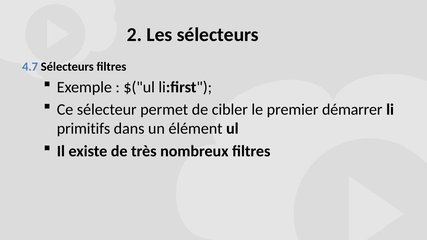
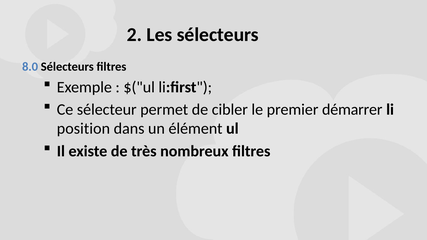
4.7: 4.7 -> 8.0 (30, 67)
primitifs: primitifs -> position (83, 129)
